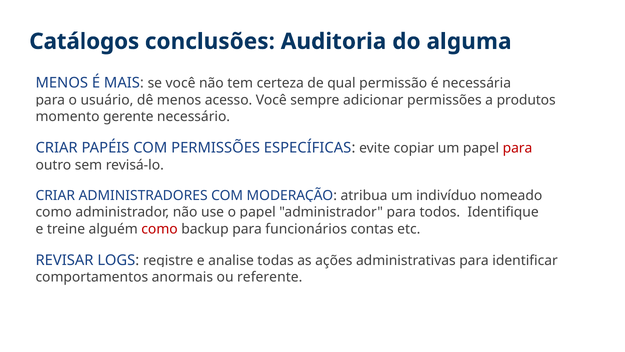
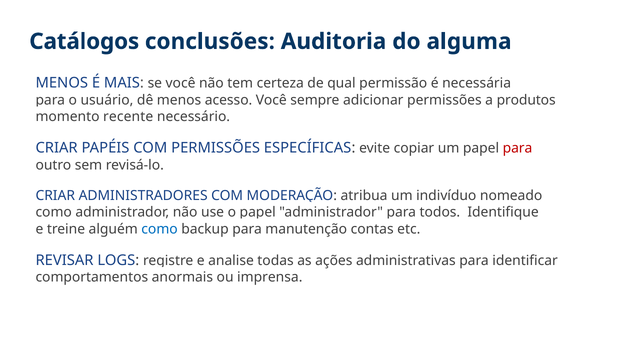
gerente: gerente -> recente (128, 117)
como colour: red -> blue (160, 229)
funcionários: funcionários -> manutenção (306, 229)
referente: referente -> imprensa (270, 277)
